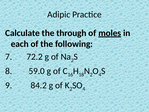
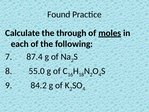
Adipic: Adipic -> Found (59, 14)
72.2: 72.2 -> 87.4 (35, 57)
59.0: 59.0 -> 55.0 (37, 71)
